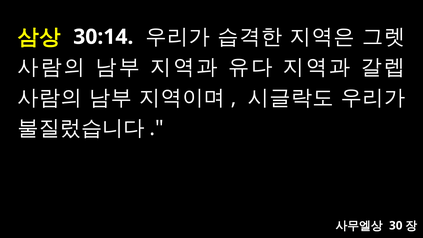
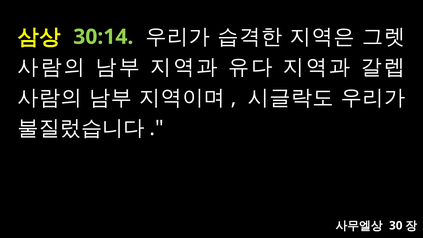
30:14 colour: white -> light green (103, 37)
